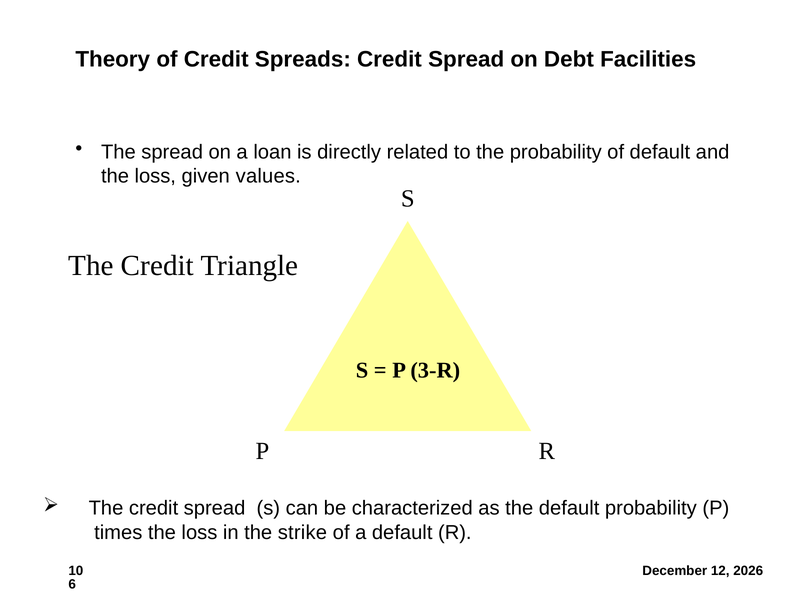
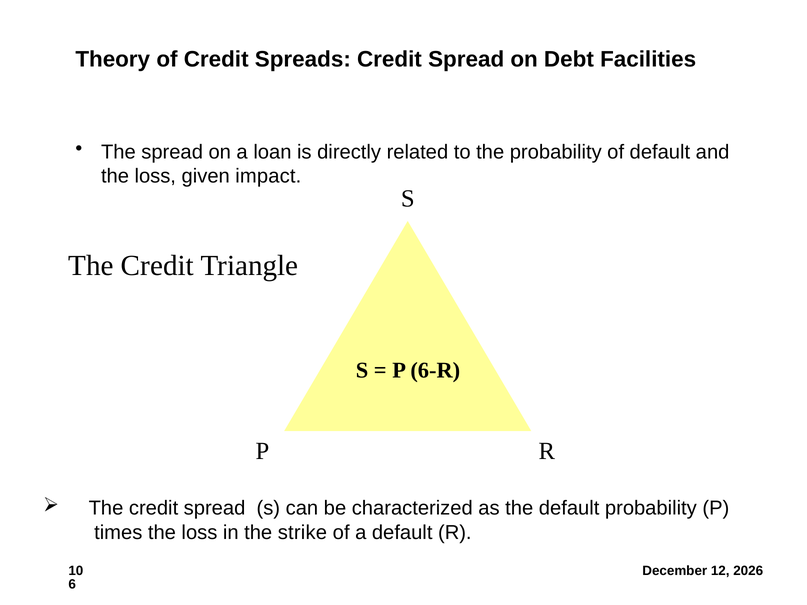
values: values -> impact (268, 176)
3-R: 3-R -> 6-R (435, 370)
